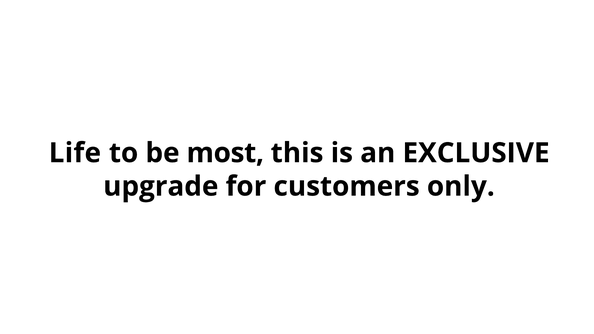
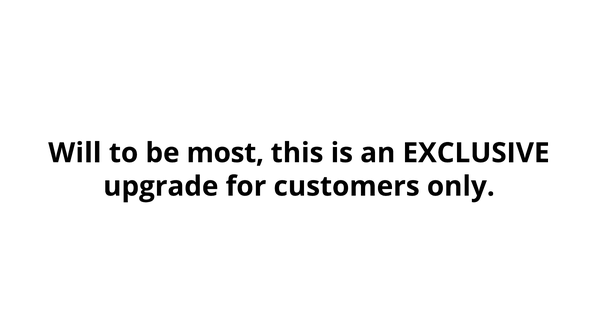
Life: Life -> Will (75, 153)
